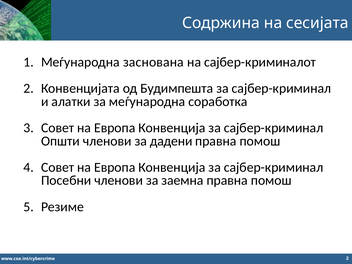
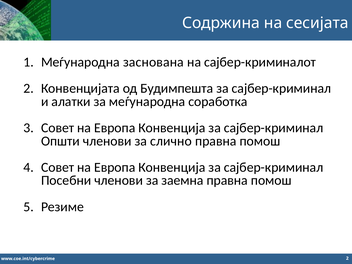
дадени: дадени -> слично (171, 141)
